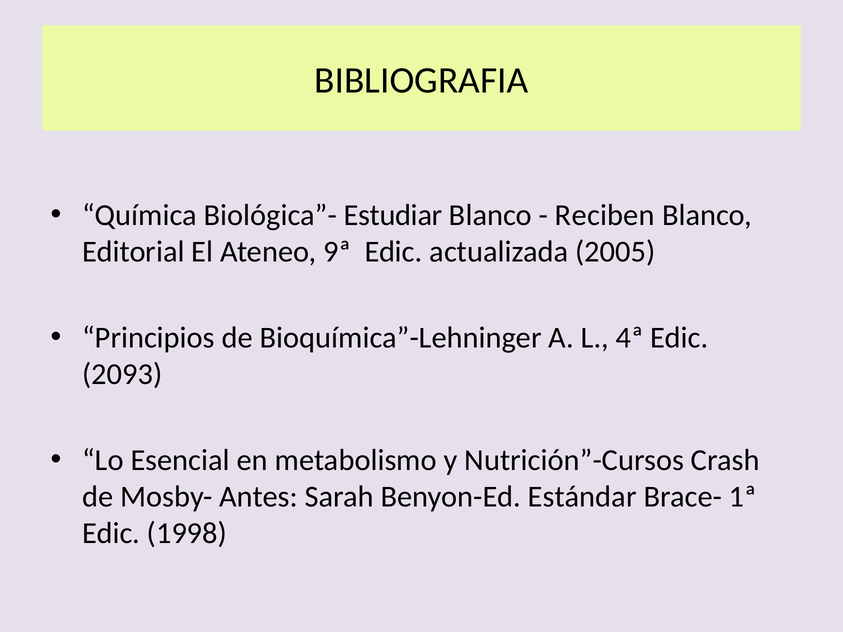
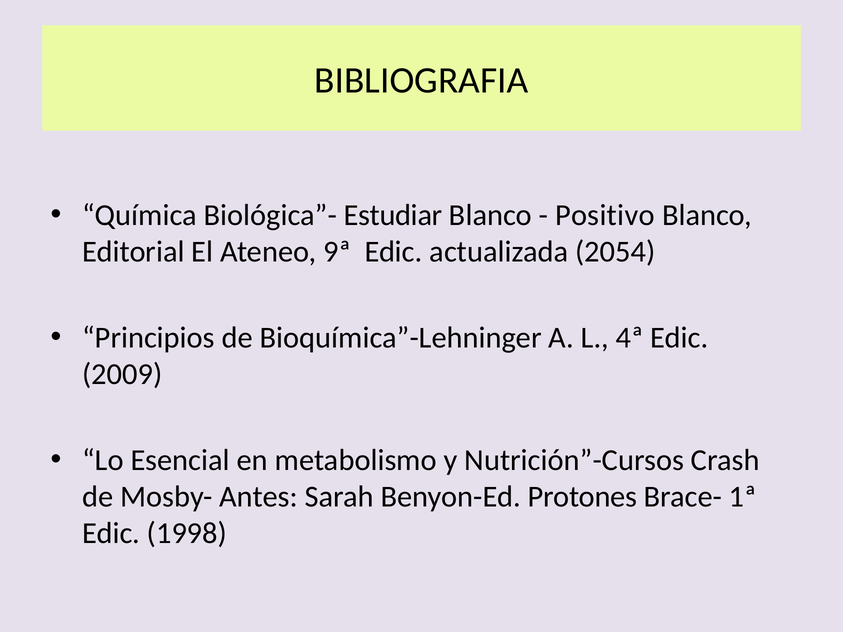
Reciben: Reciben -> Positivo (605, 215)
2005: 2005 -> 2054 (615, 252)
2093: 2093 -> 2009 (122, 374)
Estándar: Estándar -> Protones (582, 497)
